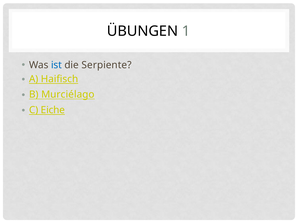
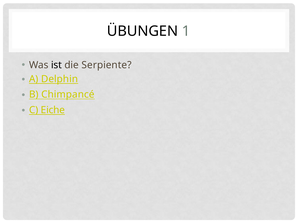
ist colour: blue -> black (56, 65)
Haifisch: Haifisch -> Delphin (60, 79)
Murciélago: Murciélago -> Chimpancé (68, 95)
